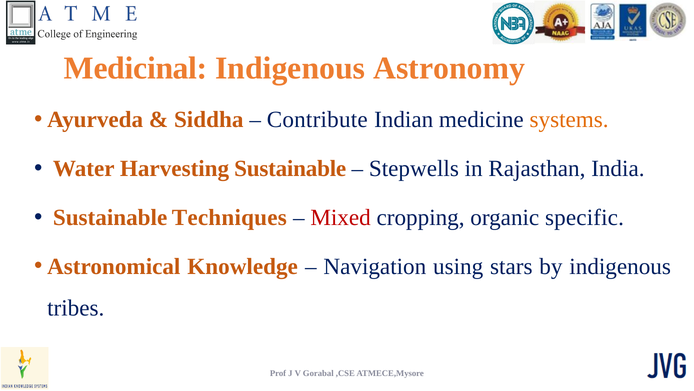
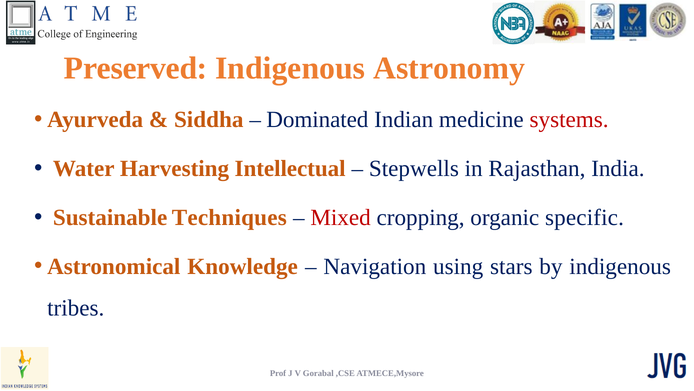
Medicinal: Medicinal -> Preserved (136, 68)
Contribute: Contribute -> Dominated (317, 119)
systems colour: orange -> red (569, 119)
Harvesting Sustainable: Sustainable -> Intellectual (290, 168)
